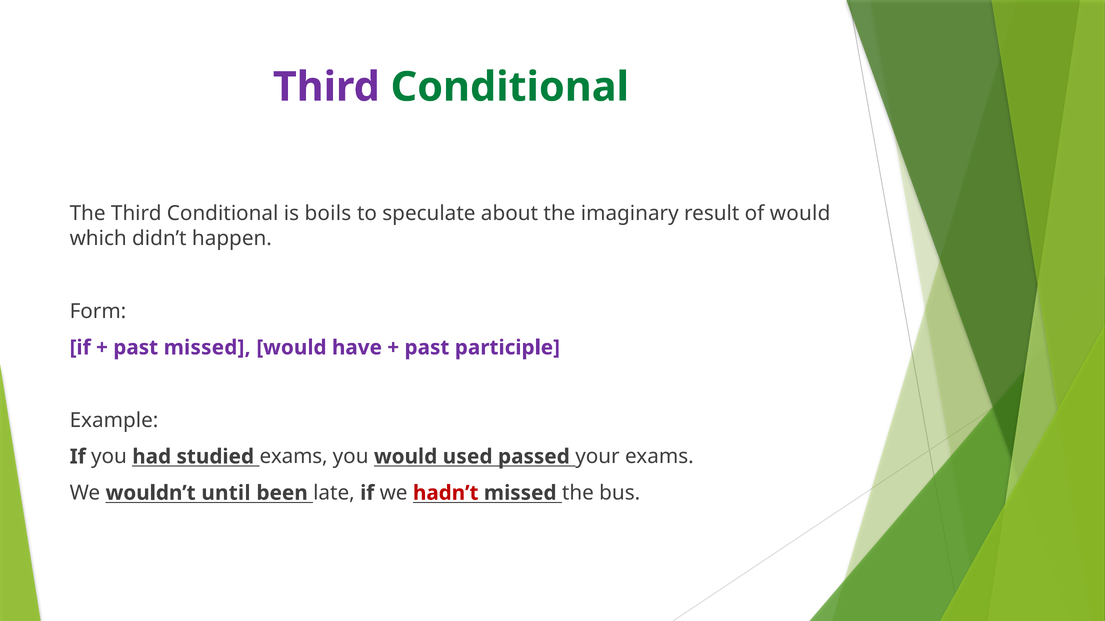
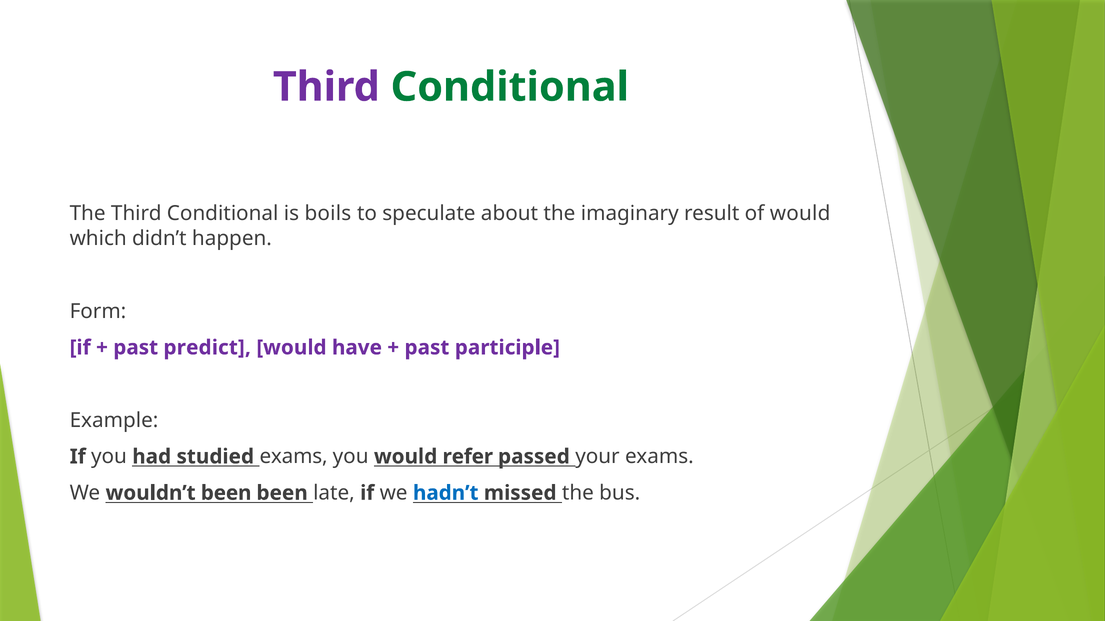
past missed: missed -> predict (207, 348)
used: used -> refer (468, 457)
wouldn’t until: until -> been (226, 493)
hadn’t colour: red -> blue (446, 493)
